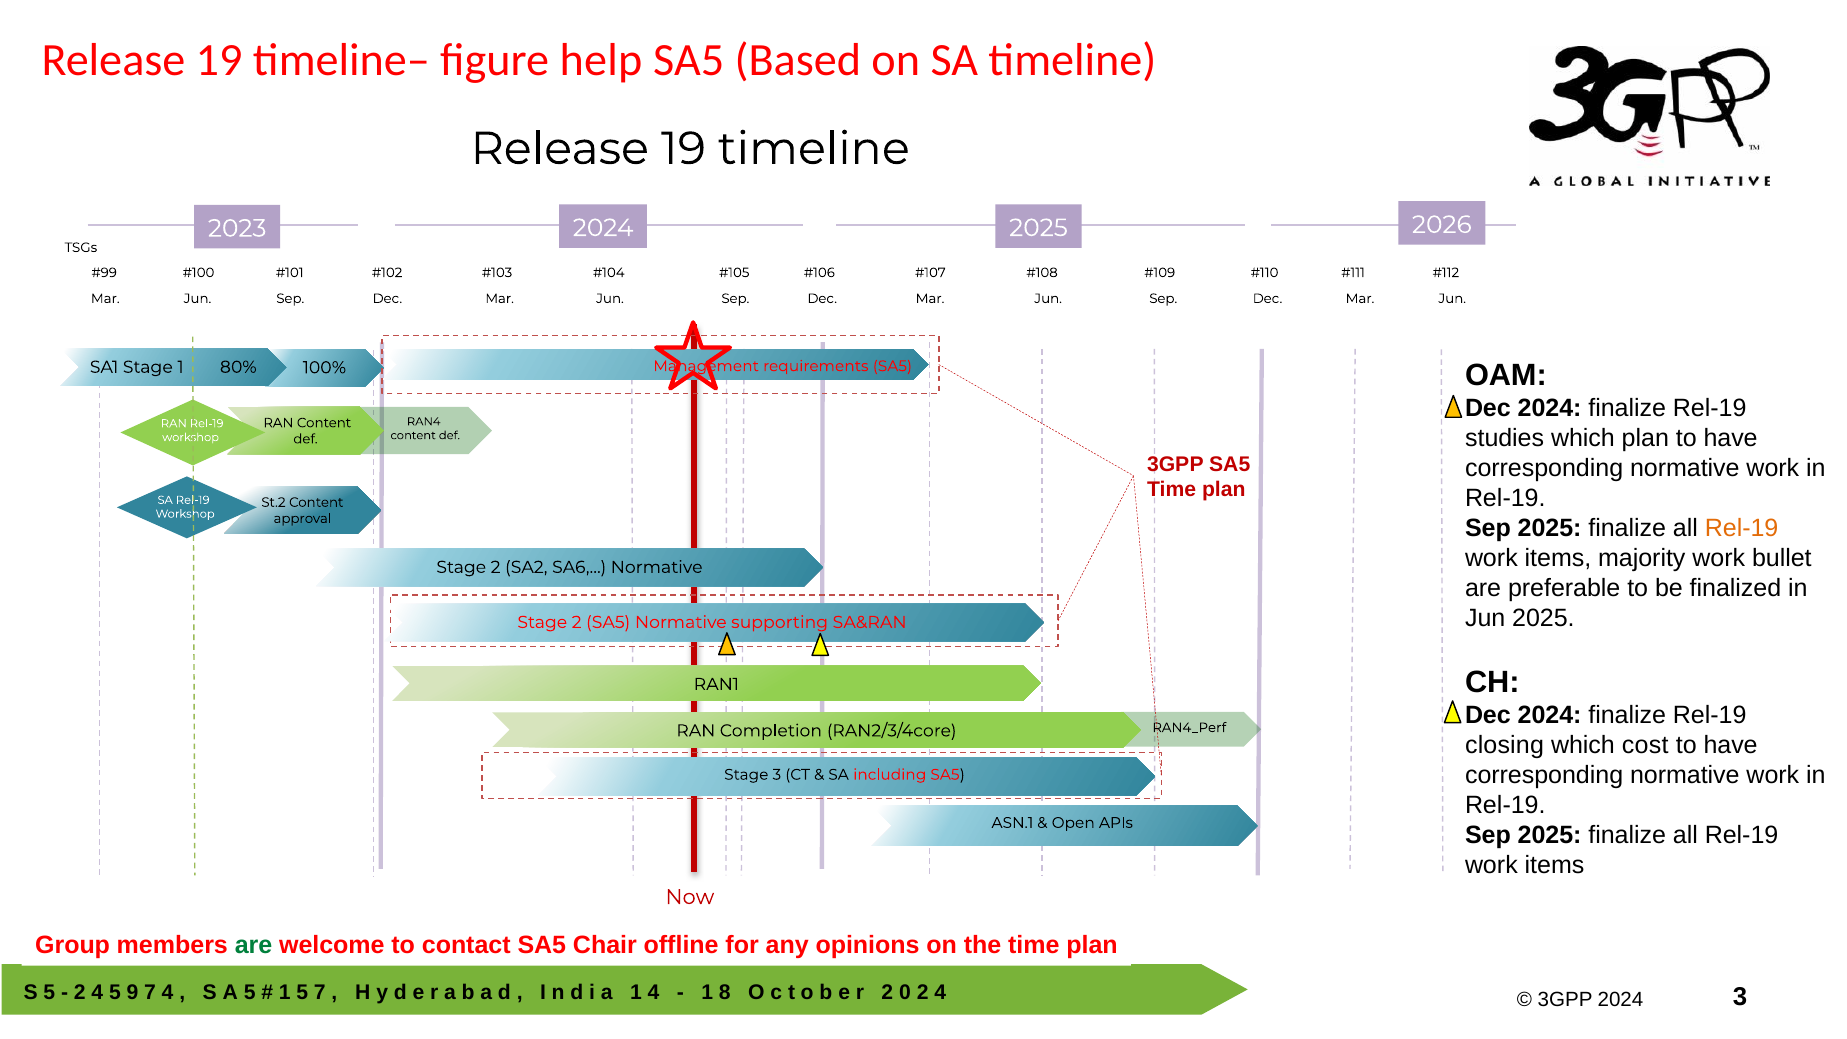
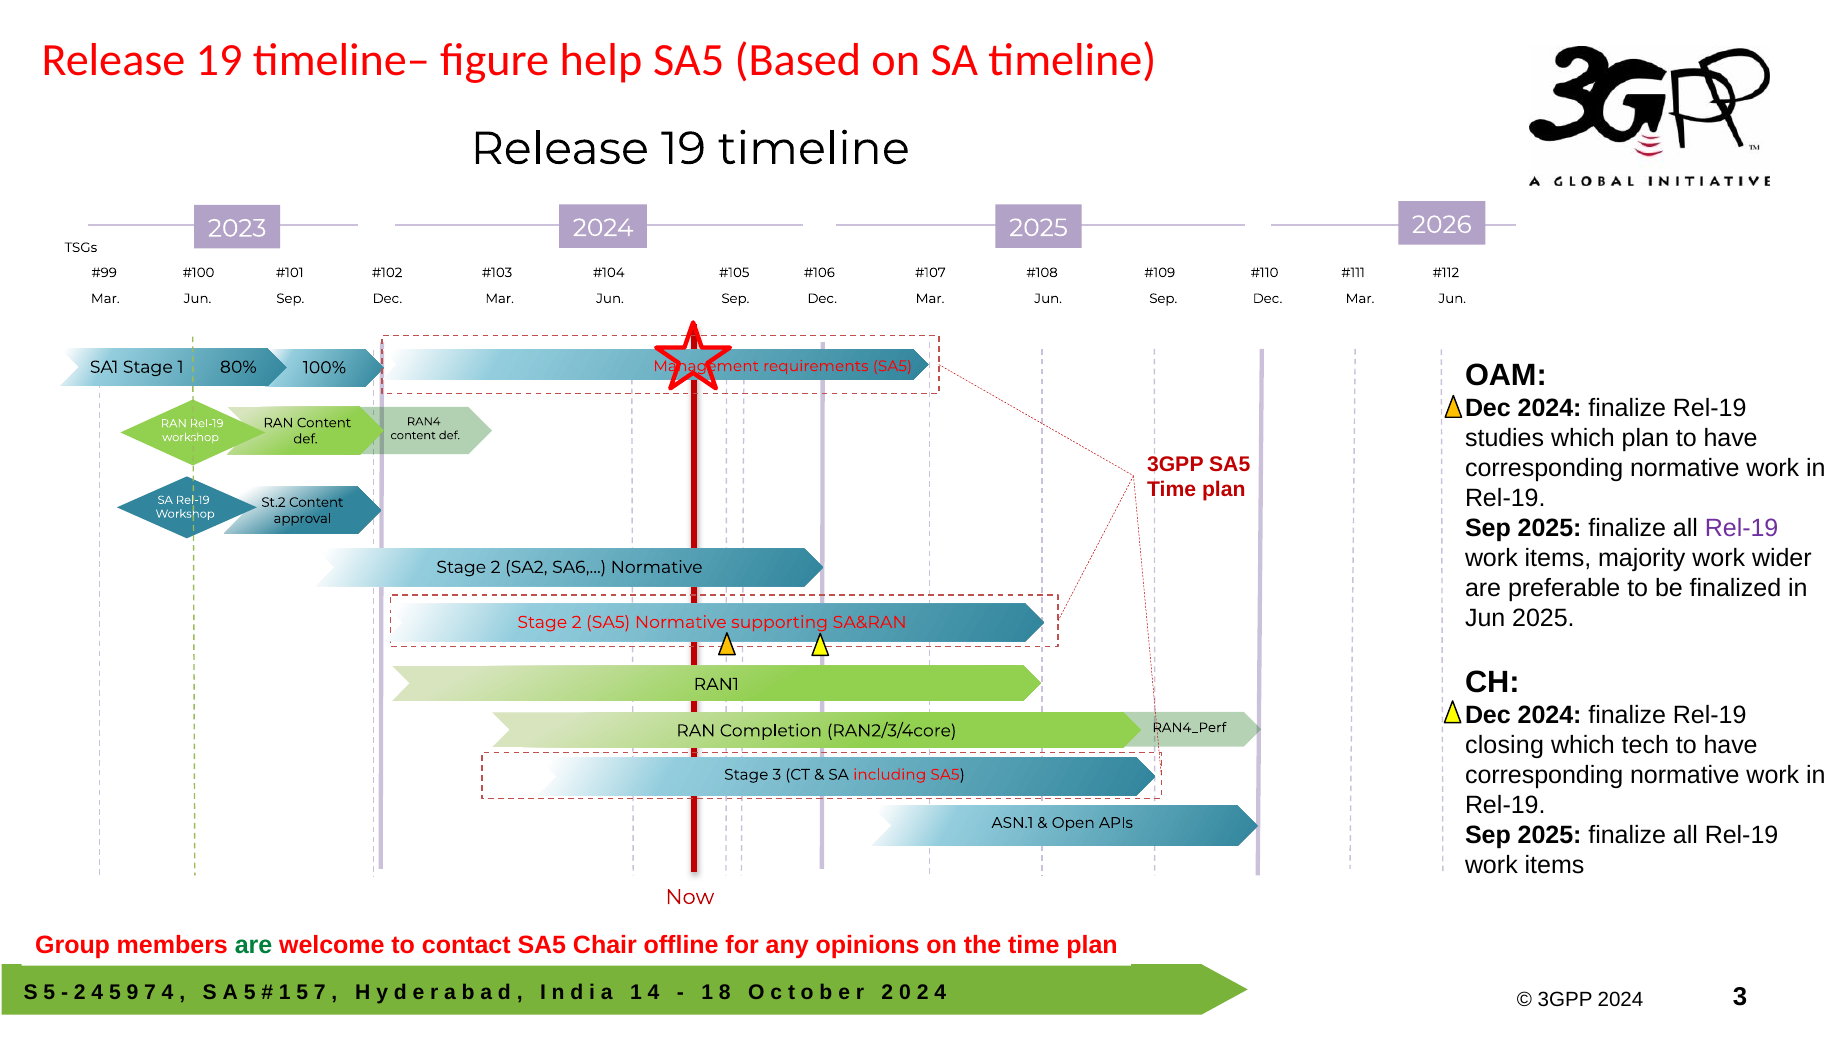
Rel-19 colour: orange -> purple (1742, 528)
bullet: bullet -> wider (1782, 558)
cost: cost -> tech (1645, 745)
